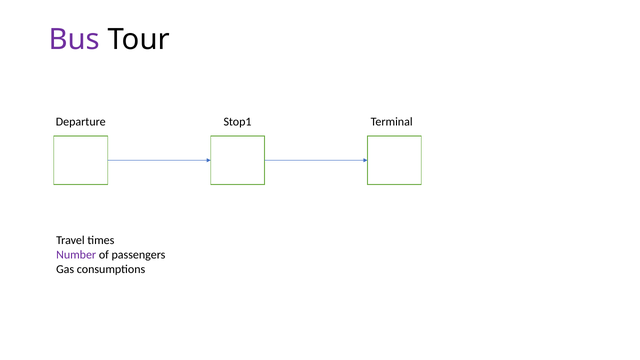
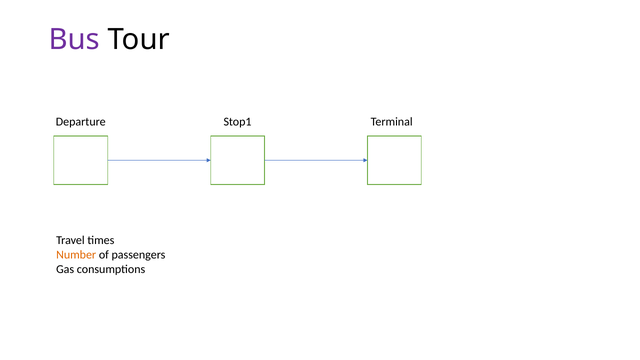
Number colour: purple -> orange (76, 255)
